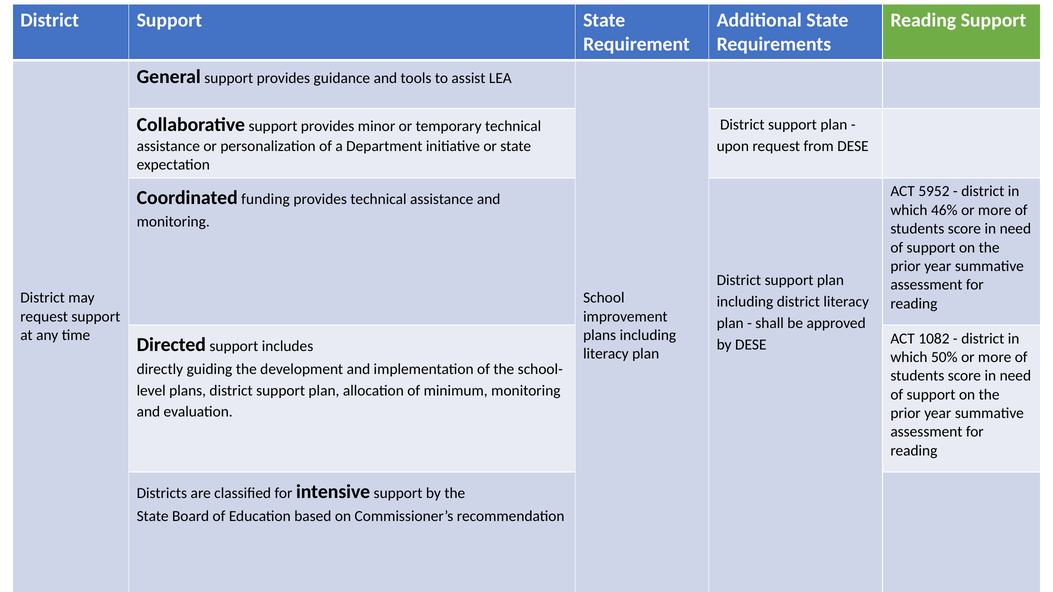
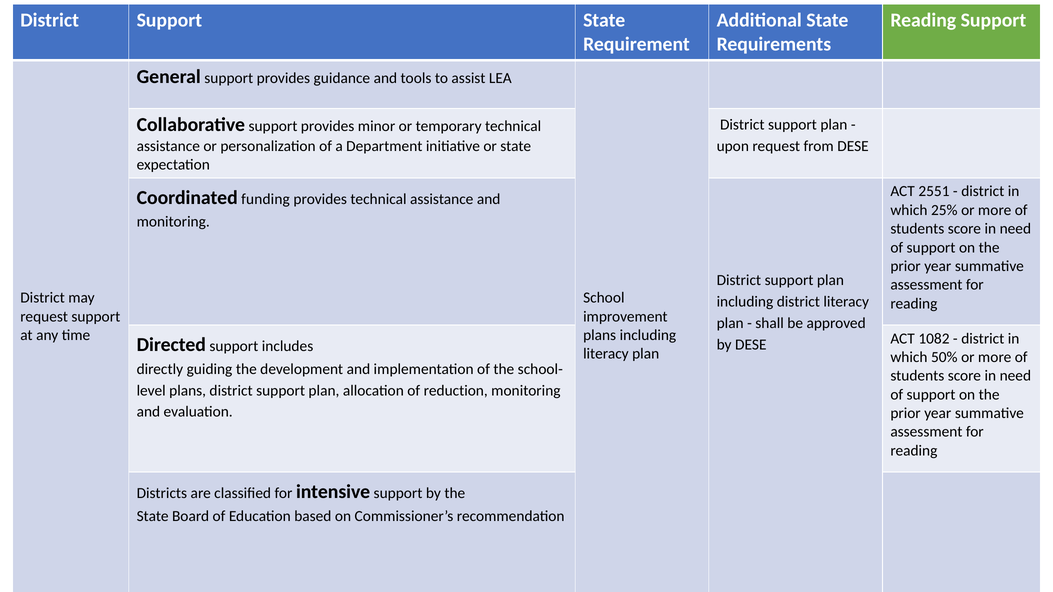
5952: 5952 -> 2551 (934, 192)
46%: 46% -> 25% (944, 210)
minimum: minimum -> reduction (456, 391)
